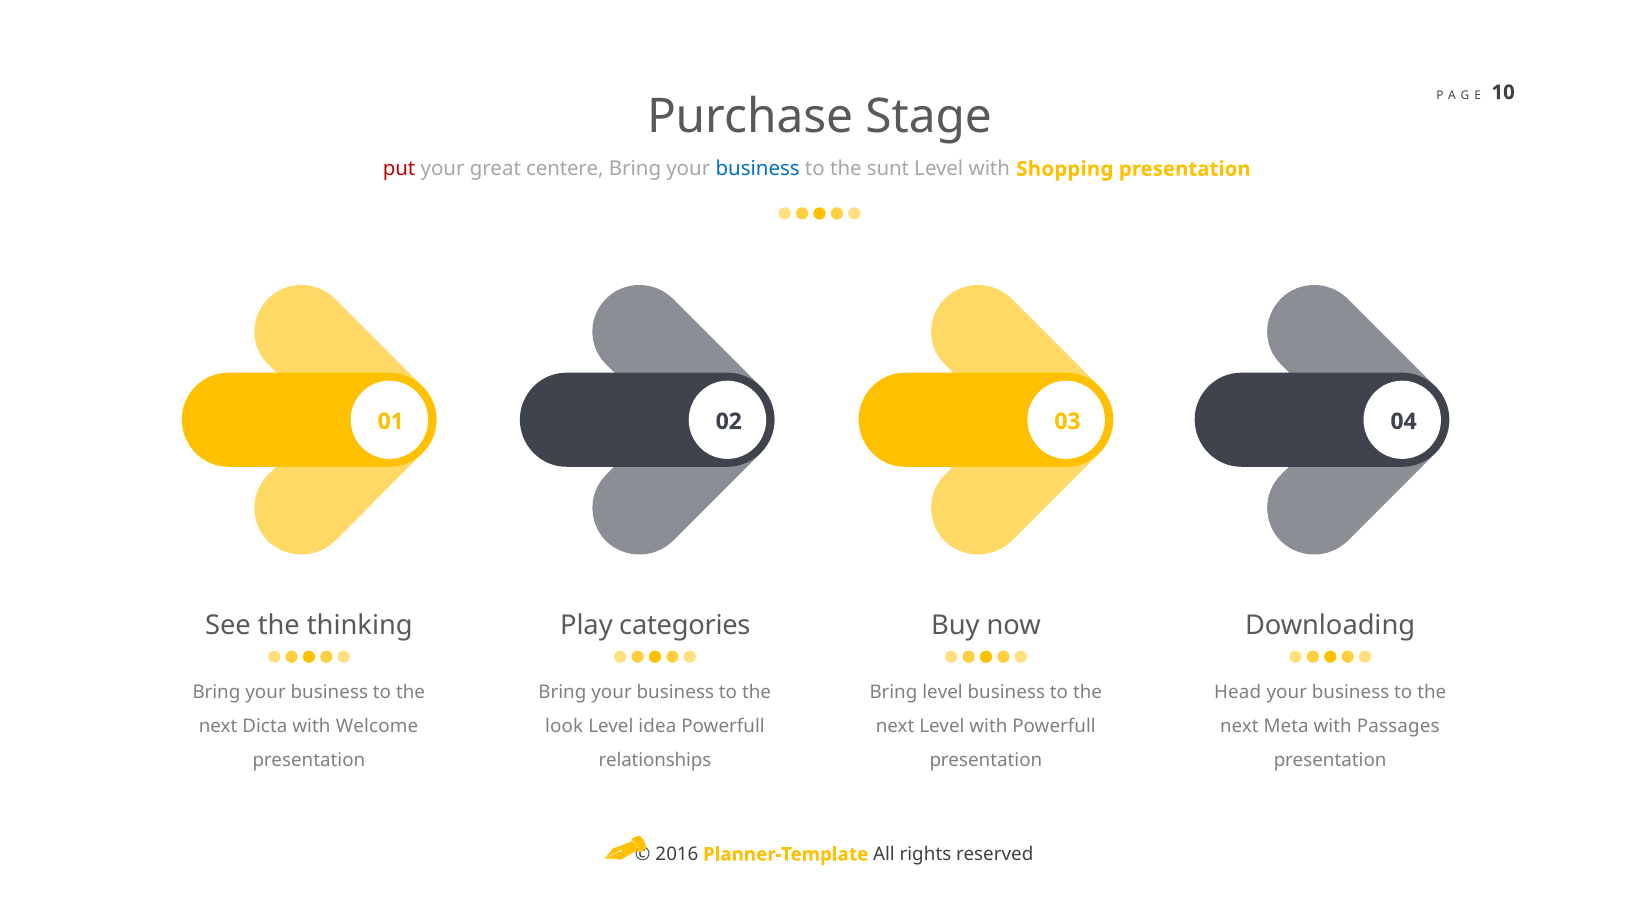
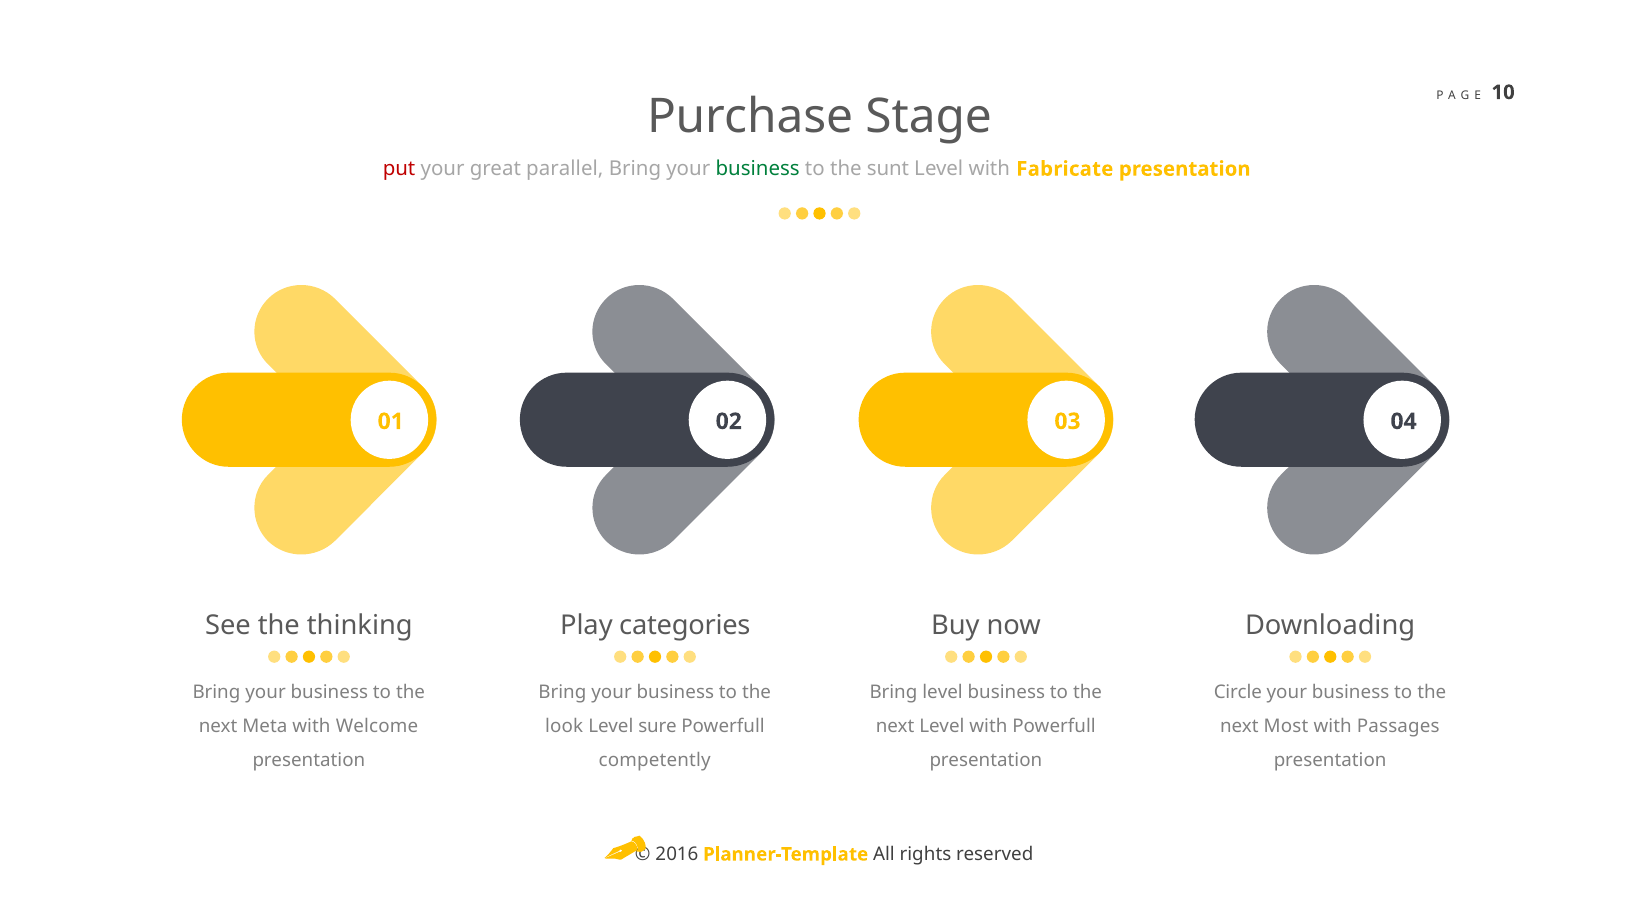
centere: centere -> parallel (565, 169)
business colour: blue -> green (758, 169)
Shopping: Shopping -> Fabricate (1065, 169)
Head: Head -> Circle (1238, 693)
Dicta: Dicta -> Meta (265, 727)
idea: idea -> sure (658, 727)
Meta: Meta -> Most (1286, 727)
relationships: relationships -> competently (655, 760)
